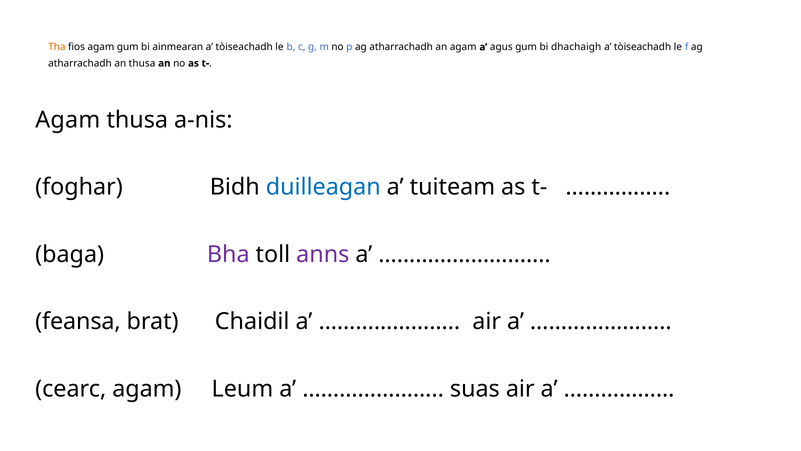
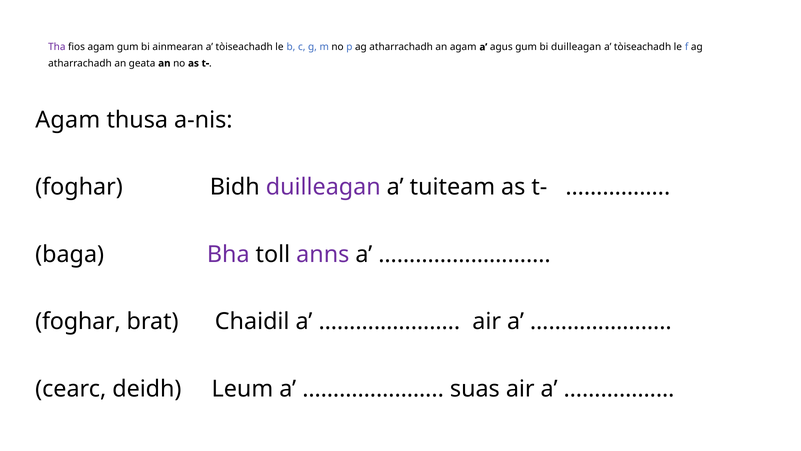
Tha colour: orange -> purple (57, 47)
bi dhachaigh: dhachaigh -> duilleagan (576, 47)
an thusa: thusa -> geata (142, 63)
duilleagan colour: blue -> purple (323, 187)
feansa: feansa -> foghar (78, 321)
cearc agam: agam -> deidh (147, 388)
